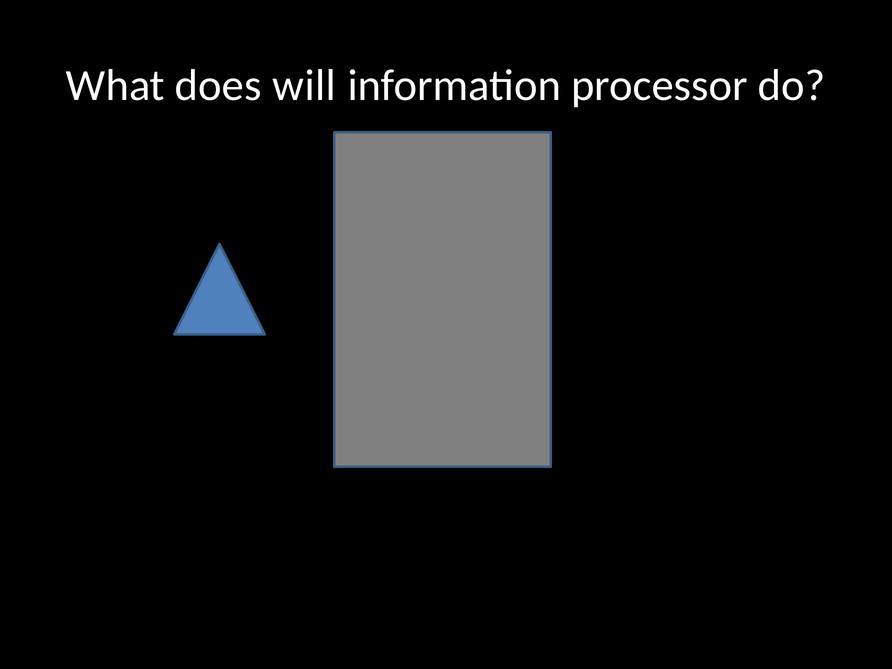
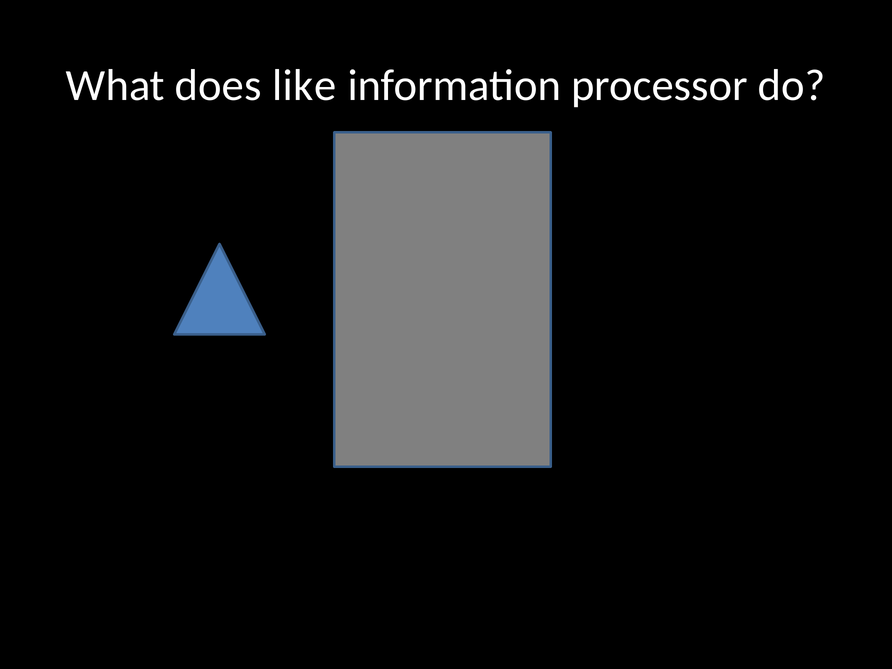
will: will -> like (304, 86)
